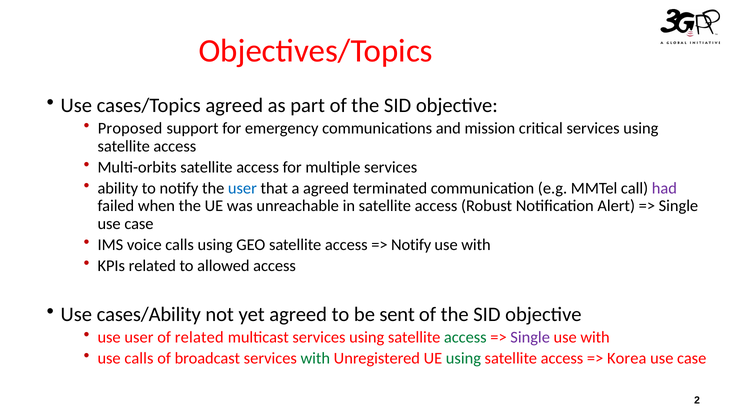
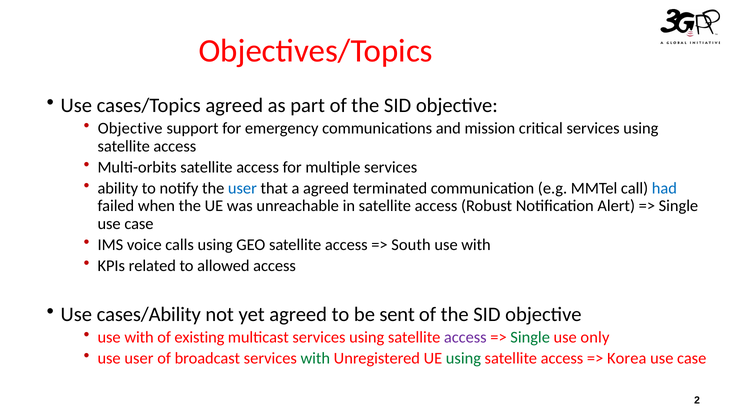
Proposed: Proposed -> Objective (130, 128)
had colour: purple -> blue (664, 188)
Notify: Notify -> South (411, 245)
user: user -> with (139, 337)
of related: related -> existing (199, 337)
access colour: green -> purple (465, 337)
Single colour: purple -> green (530, 337)
with: with -> only (595, 337)
use calls: calls -> user (139, 359)
